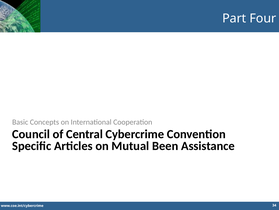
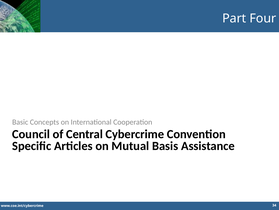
Been: Been -> Basis (165, 146)
